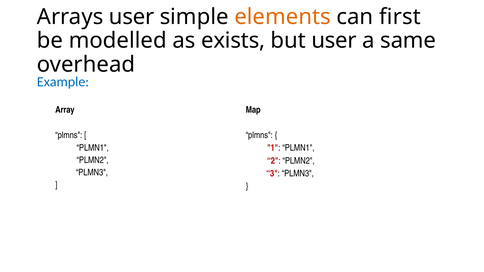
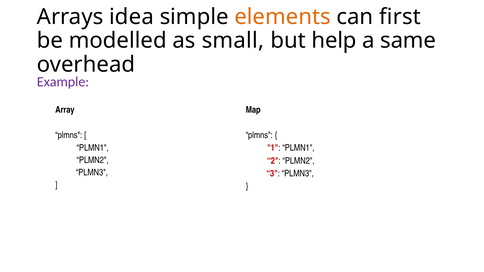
Arrays user: user -> idea (131, 17)
exists: exists -> small (233, 41)
but user: user -> help (334, 41)
Example colour: blue -> purple (63, 82)
